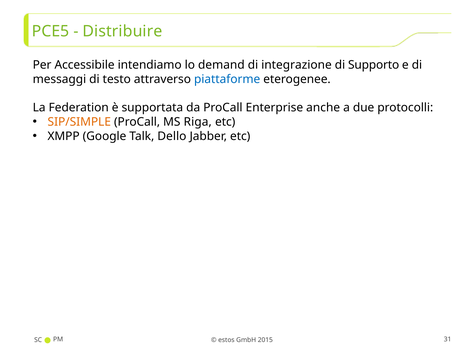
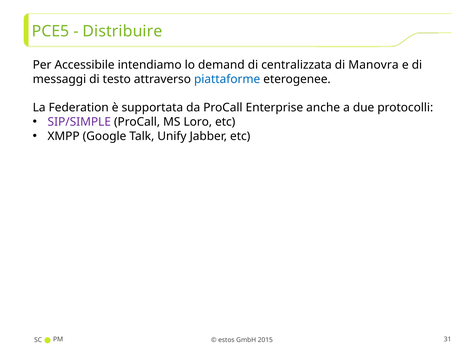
integrazione: integrazione -> centralizzata (297, 65)
Supporto: Supporto -> Manovra (374, 65)
SIP/SIMPLE colour: orange -> purple (79, 122)
Riga: Riga -> Loro (198, 122)
Dello: Dello -> Unify (172, 136)
